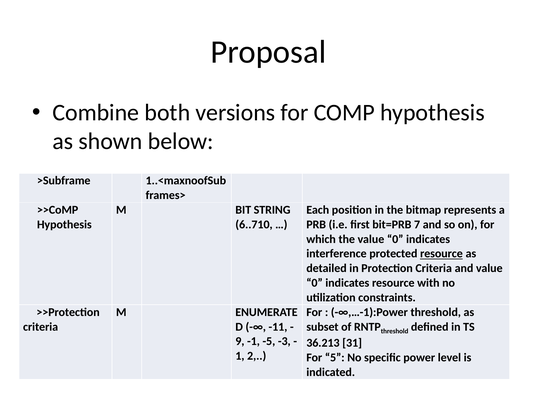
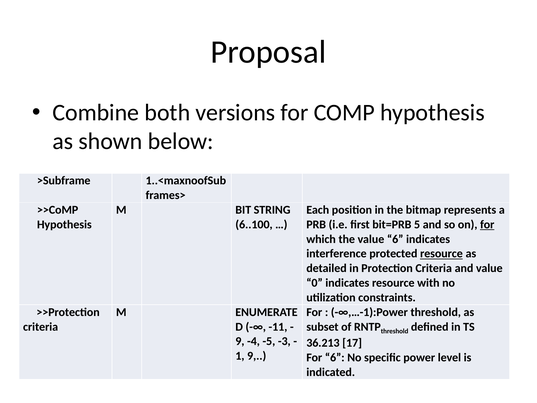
6..710: 6..710 -> 6..100 (254, 224)
7: 7 -> 5 (417, 224)
for underline: none -> present (487, 224)
the value 0: 0 -> 6 (395, 239)
-1: -1 -> -4 (253, 341)
31: 31 -> 17 (352, 343)
1 2: 2 -> 9 (257, 356)
For 5: 5 -> 6 (335, 357)
